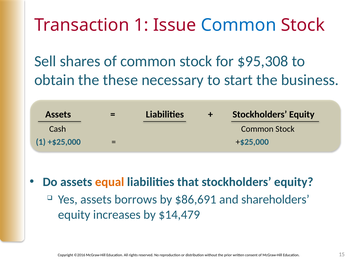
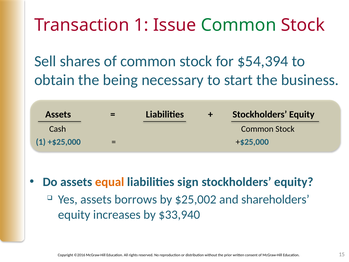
Common colour: blue -> green (239, 25)
$95,308: $95,308 -> $54,394 (263, 61)
these: these -> being (120, 80)
that: that -> sign (188, 182)
$86,691: $86,691 -> $25,002 (196, 199)
$14,479: $14,479 -> $33,940 (179, 214)
